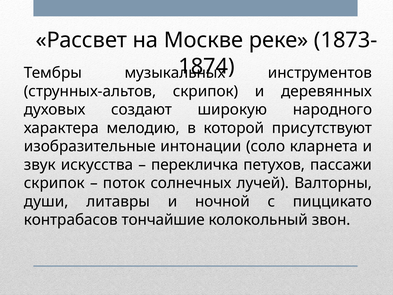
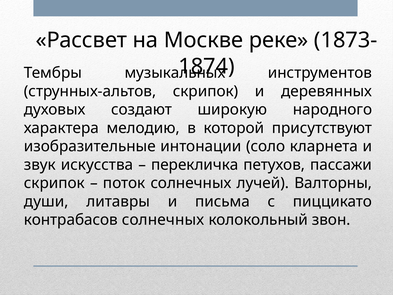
ночной: ночной -> письма (222, 201)
контрабасов тончайшие: тончайшие -> солнечных (163, 220)
